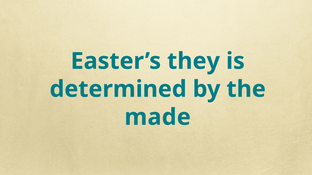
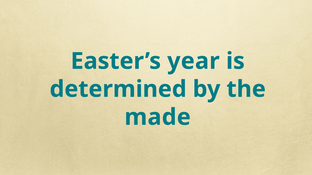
they: they -> year (193, 61)
